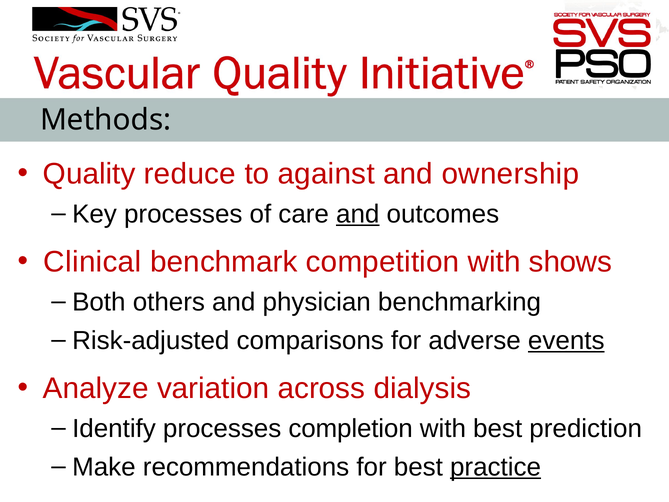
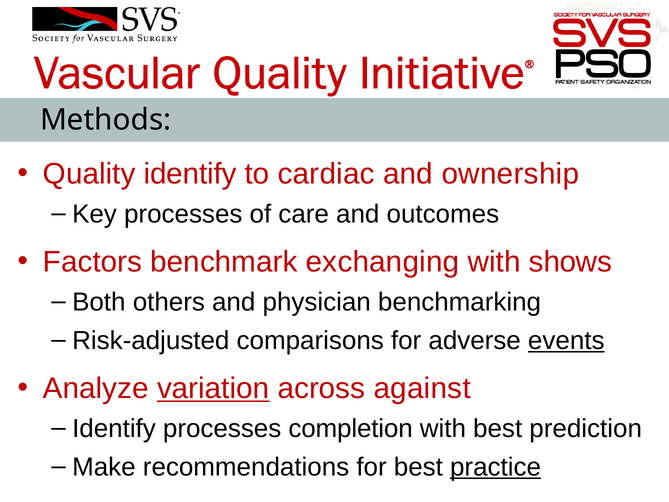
Quality reduce: reduce -> identify (190, 174)
against: against -> cardiac (326, 174)
and underline: present -> none (358, 214)
Clinical: Clinical -> Factors (93, 262)
competition: competition -> exchanging (383, 262)
variation underline: none -> present (213, 388)
dialysis: dialysis -> against (422, 388)
